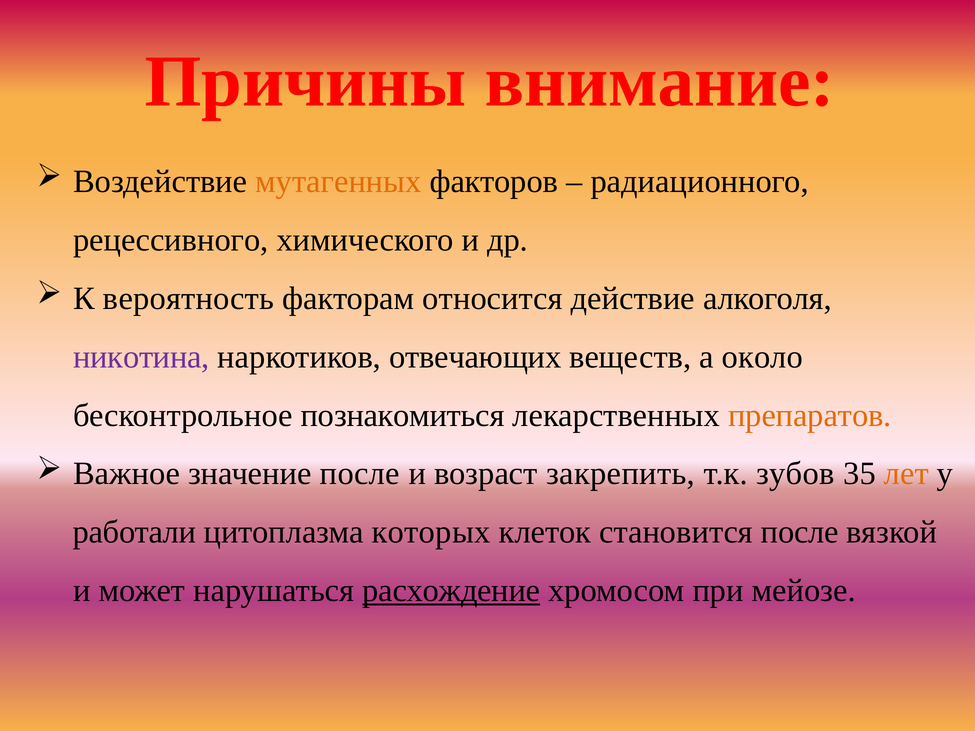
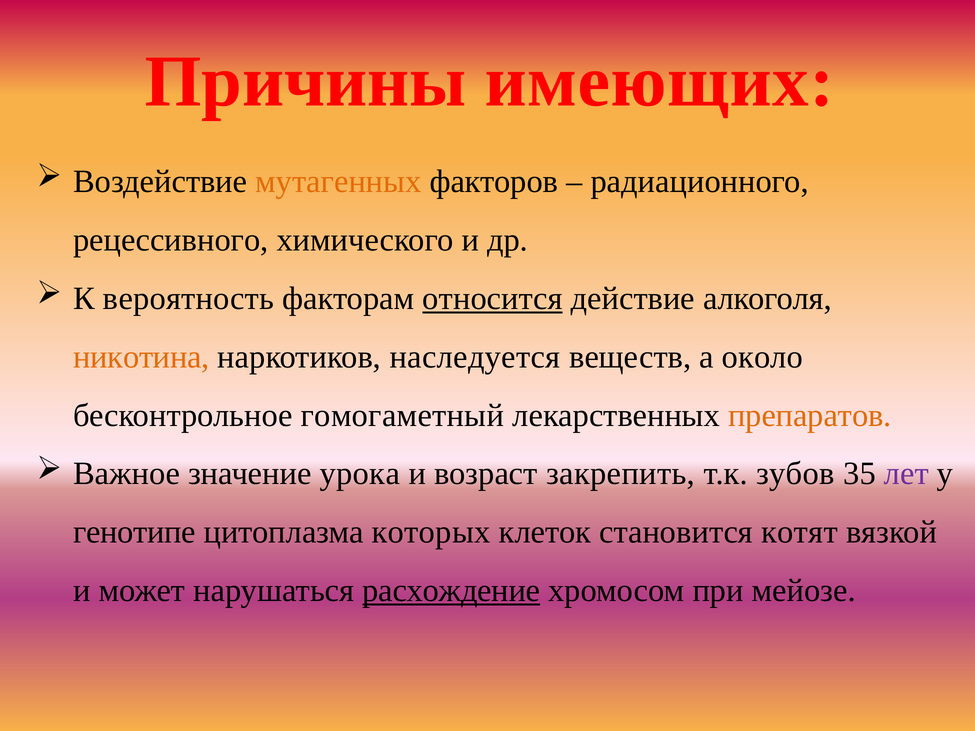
внимание: внимание -> имеющих (659, 82)
относится underline: none -> present (493, 298)
никотина colour: purple -> orange (141, 357)
отвечающих: отвечающих -> наследуется (475, 357)
познакомиться: познакомиться -> гомогаметный (402, 415)
значение после: после -> урока (360, 474)
лет colour: orange -> purple (906, 474)
работали: работали -> генотипе (135, 532)
становится после: после -> котят (800, 532)
